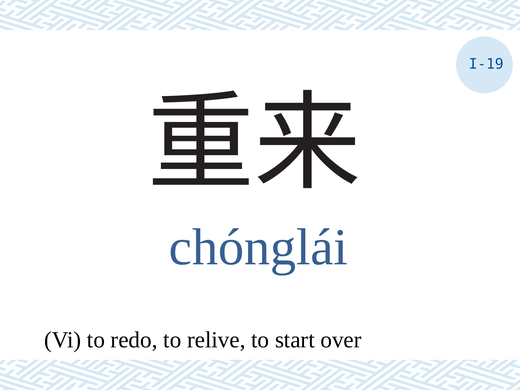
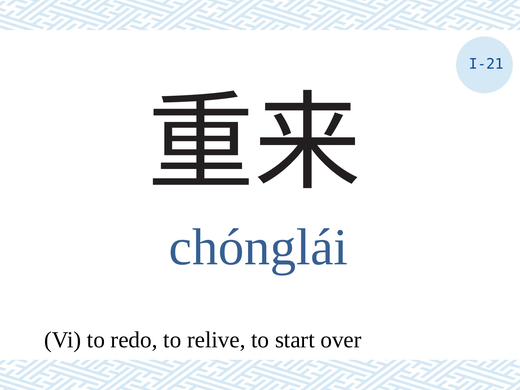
I-19: I-19 -> I-21 (486, 64)
